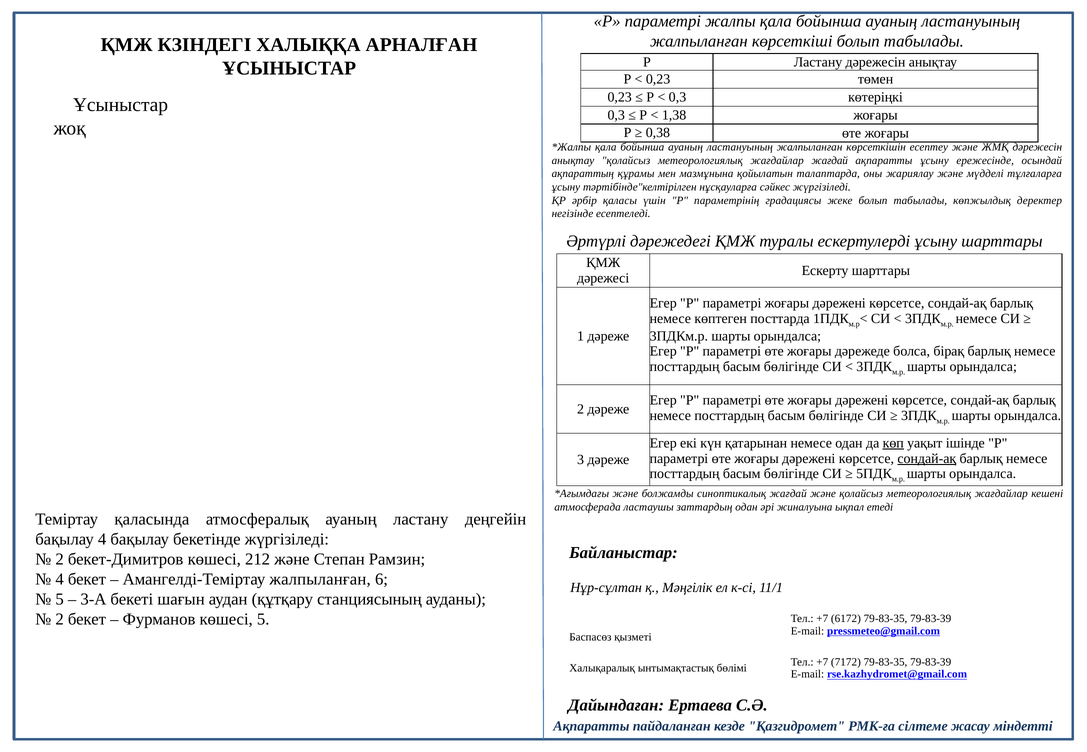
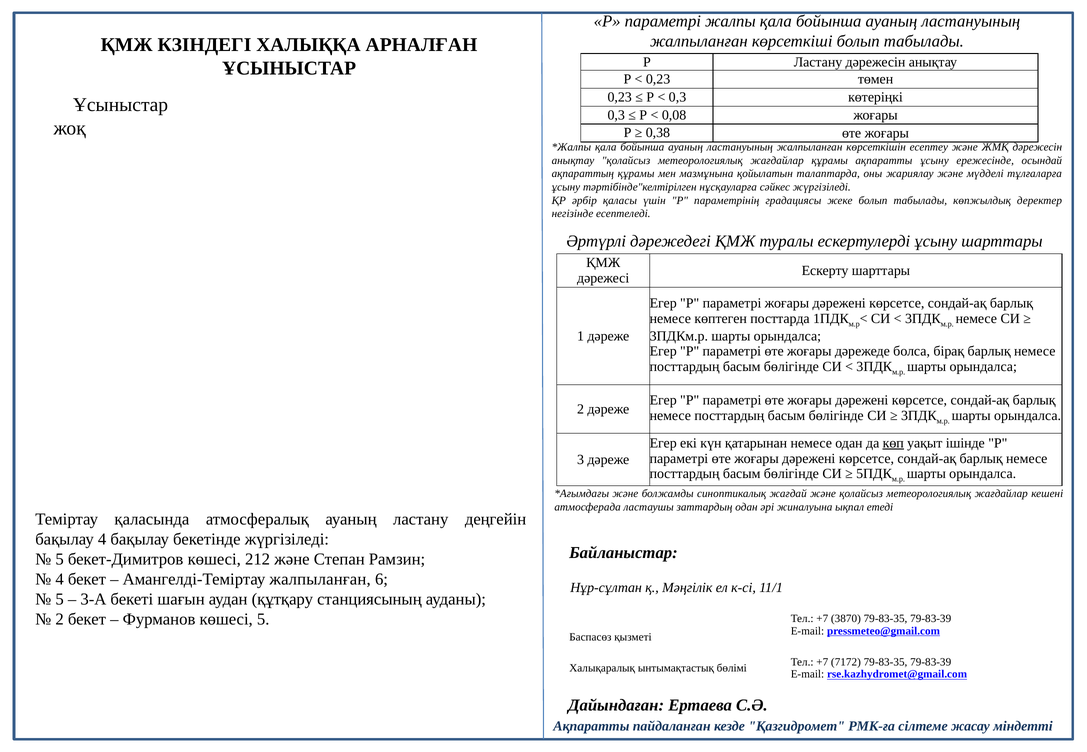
1,38: 1,38 -> 0,08 (674, 115)
жағдайлар жағдай: жағдай -> құрамы (830, 161)
сондай-ақ underline: present -> none (927, 459)
2: 2 -> 5 (60, 560)
6172: 6172 -> 3870 (846, 619)
